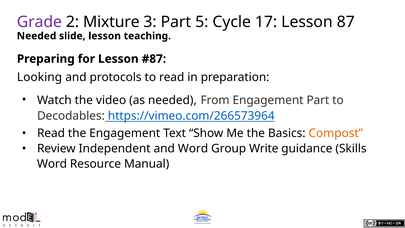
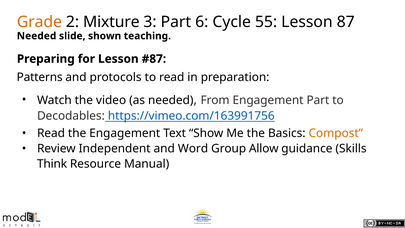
Grade colour: purple -> orange (39, 22)
5: 5 -> 6 (202, 22)
17: 17 -> 55 (266, 22)
slide lesson: lesson -> shown (105, 36)
Looking: Looking -> Patterns (40, 77)
https://vimeo.com/266573964: https://vimeo.com/266573964 -> https://vimeo.com/163991756 (191, 116)
Write: Write -> Allow (264, 149)
Word: Word -> Think (52, 164)
